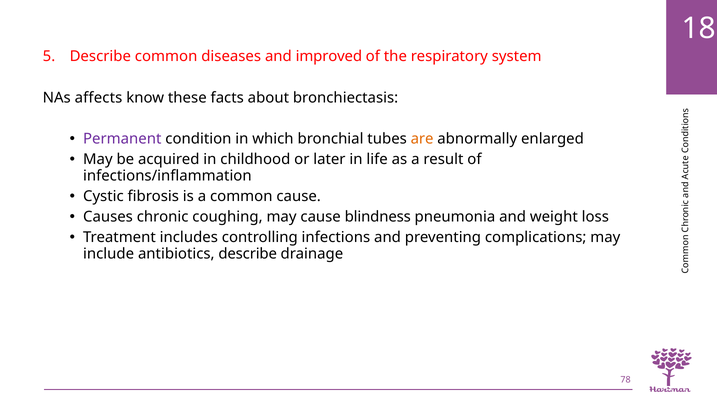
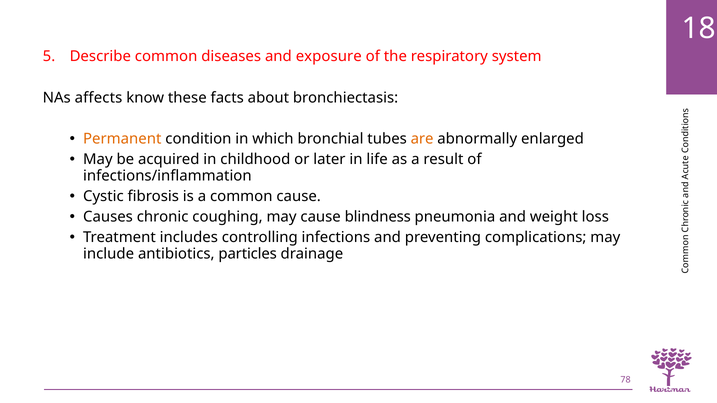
improved: improved -> exposure (329, 57)
Permanent colour: purple -> orange (122, 139)
antibiotics describe: describe -> particles (248, 254)
